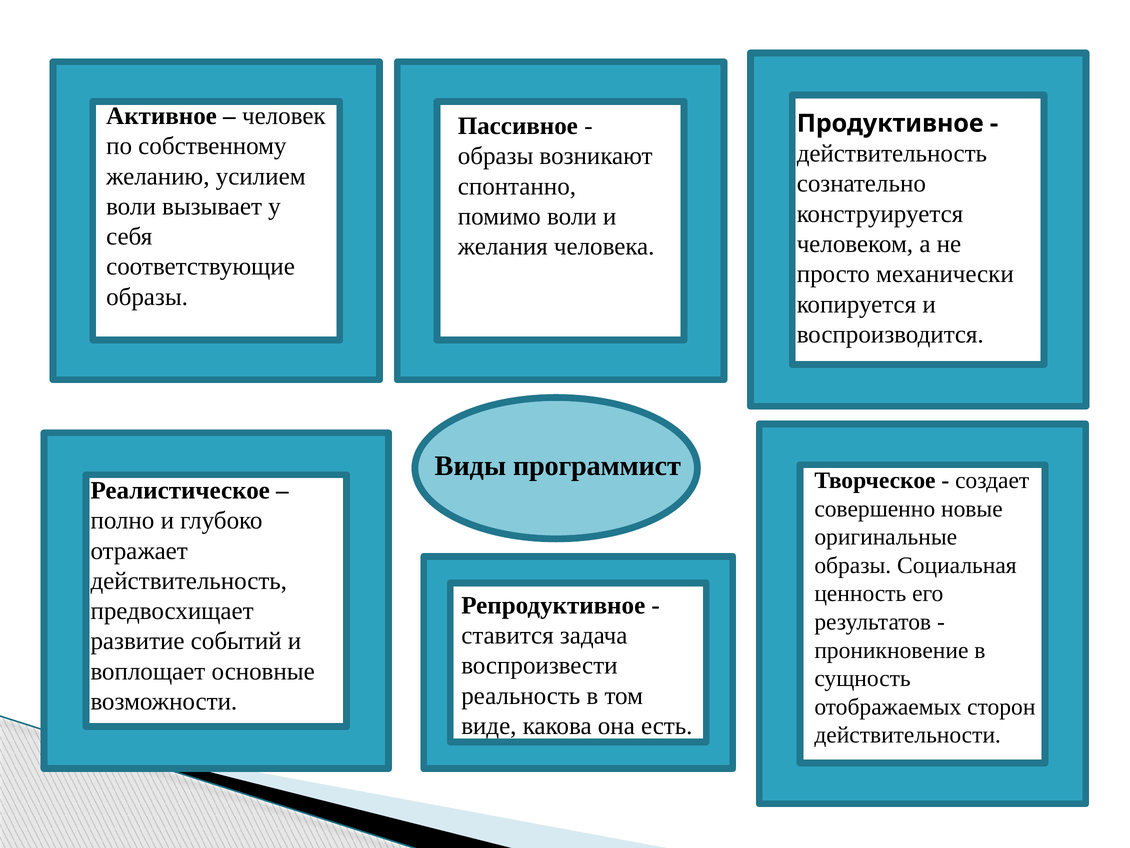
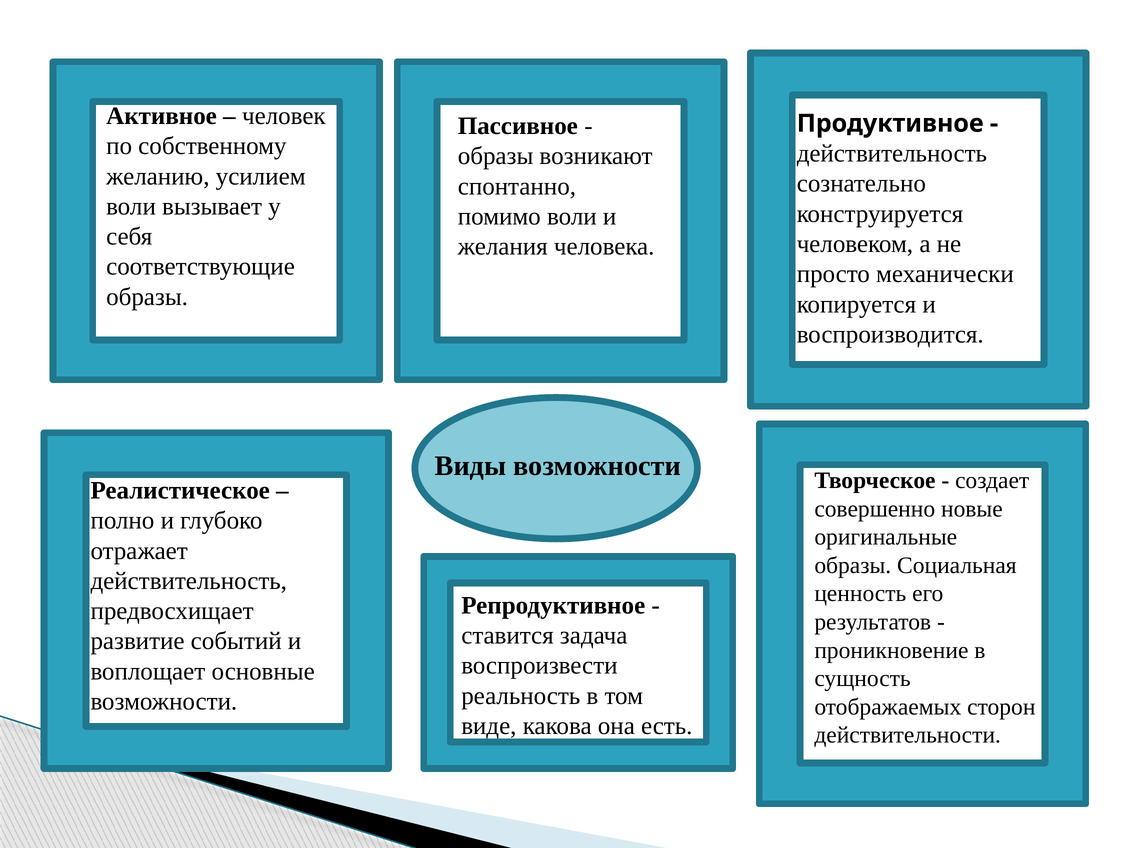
Виды программист: программист -> возможности (597, 466)
